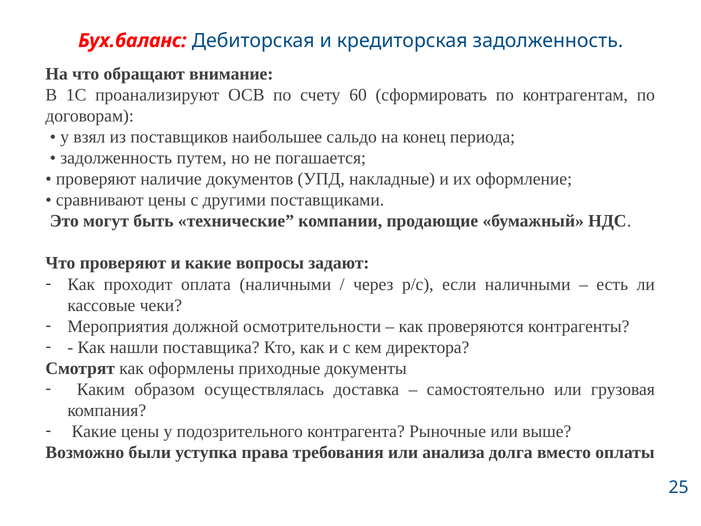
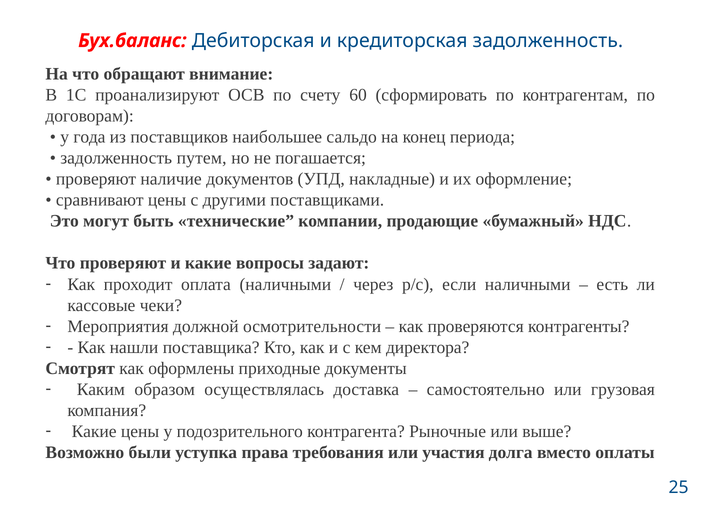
взял: взял -> года (89, 137)
анализа: анализа -> участия (453, 452)
